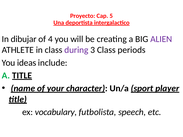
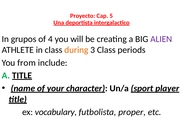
dibujar: dibujar -> grupos (24, 39)
during colour: purple -> orange (76, 50)
ideas: ideas -> from (27, 63)
speech: speech -> proper (132, 112)
